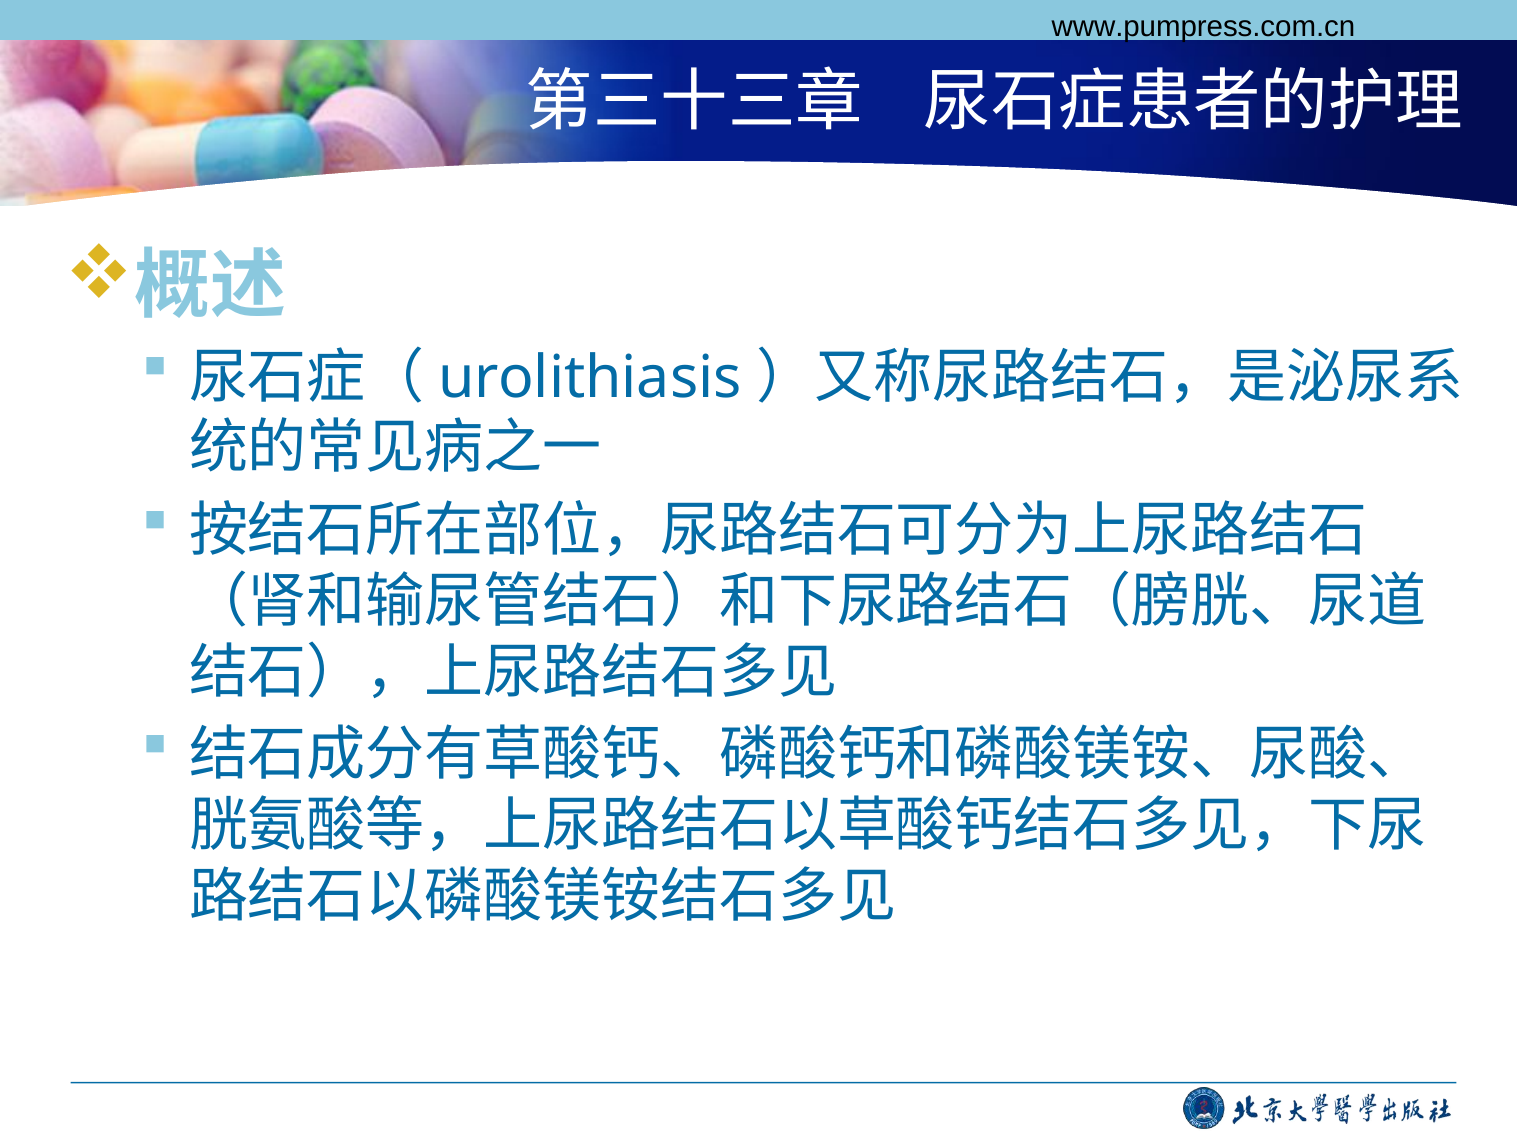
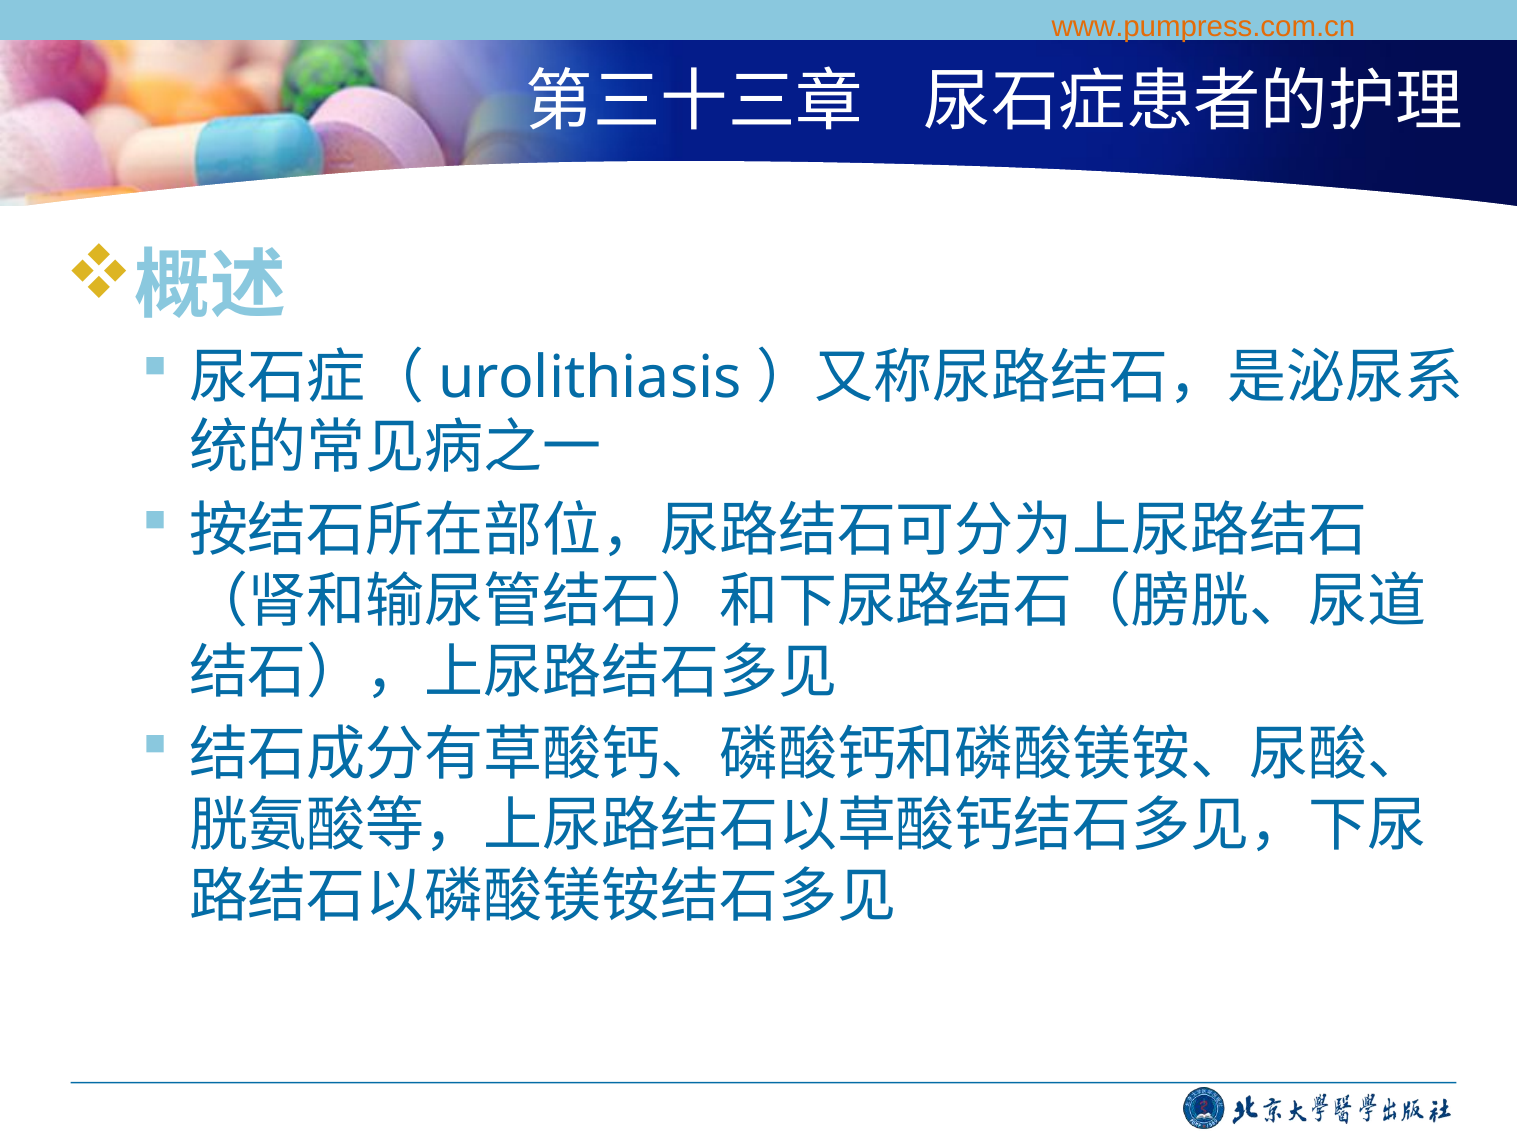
www.pumpress.com.cn colour: black -> orange (1203, 27)
